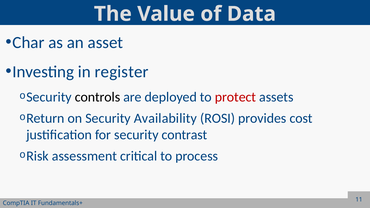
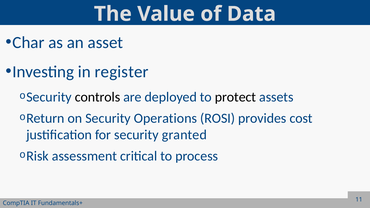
protect colour: red -> black (235, 97)
Availability: Availability -> Operations (165, 118)
contrast: contrast -> granted (184, 135)
